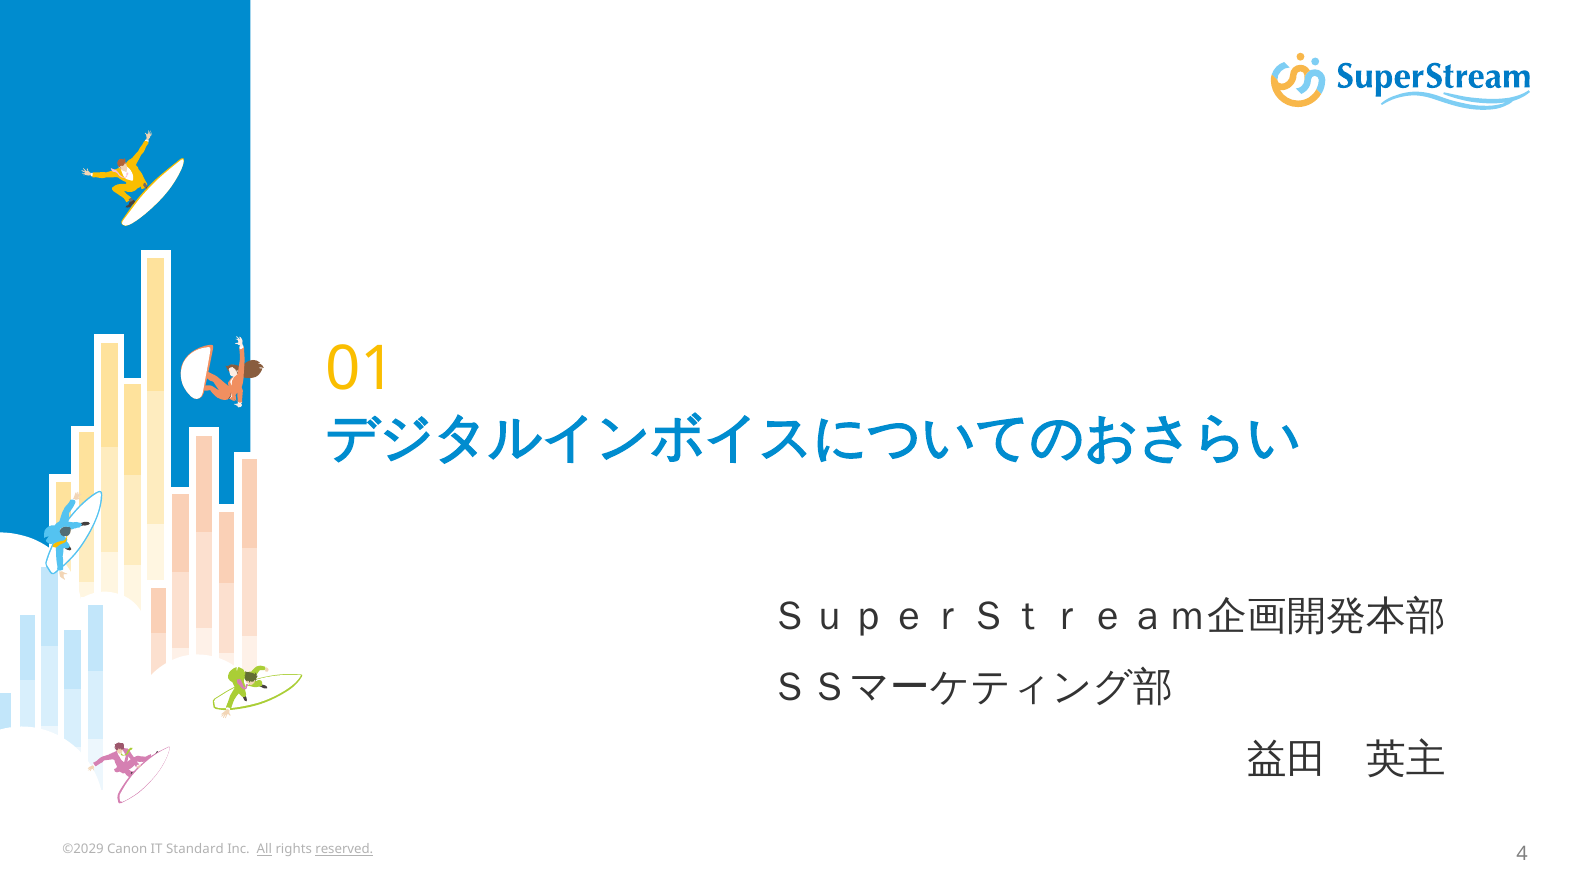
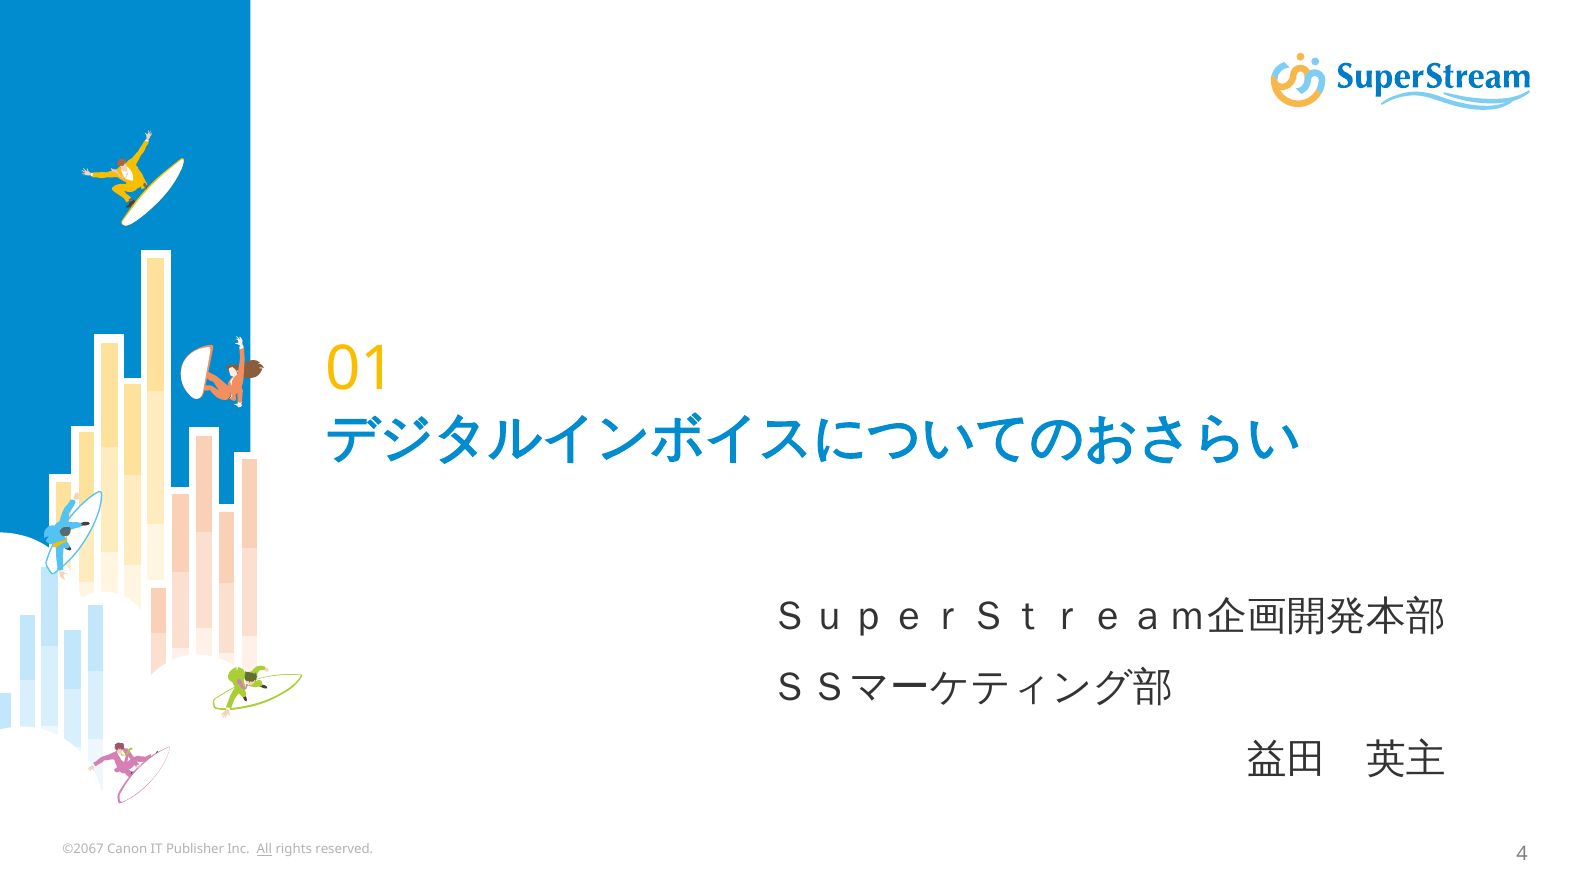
©2029: ©2029 -> ©2067 (83, 850)
Standard: Standard -> Publisher (195, 850)
reserved underline: present -> none (344, 850)
